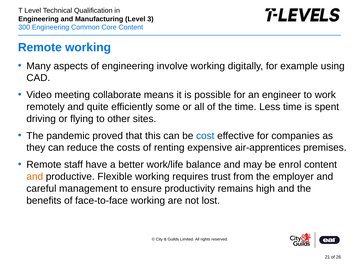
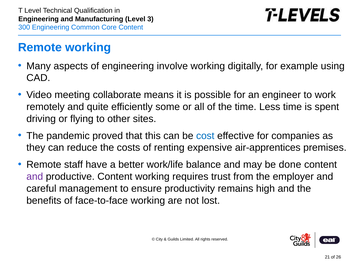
enrol: enrol -> done (290, 165)
and colour: orange -> purple (35, 177)
productive Flexible: Flexible -> Content (115, 177)
